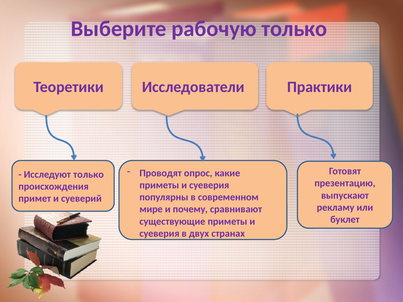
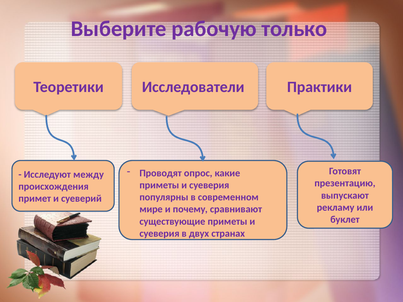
Исследуют только: только -> между (89, 175)
